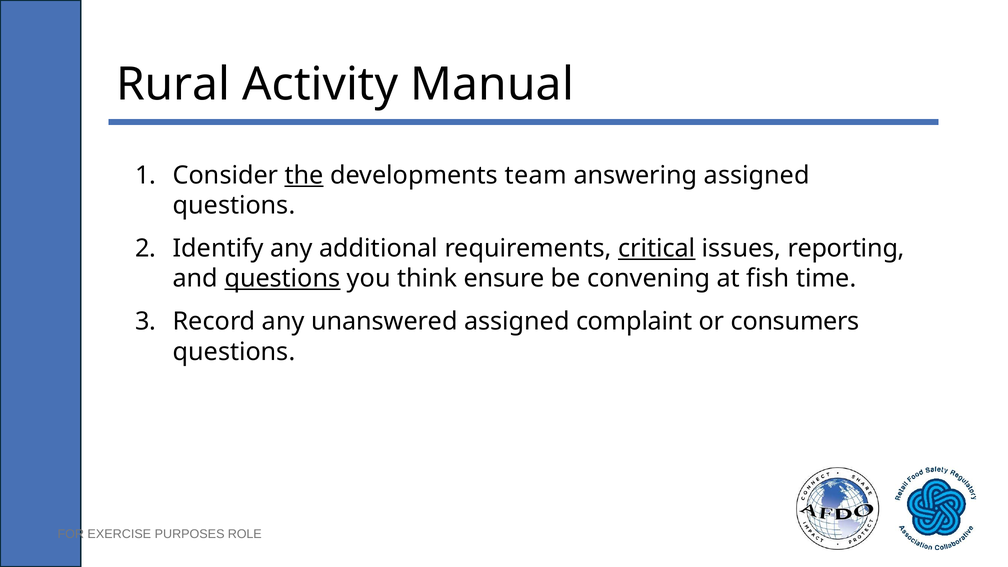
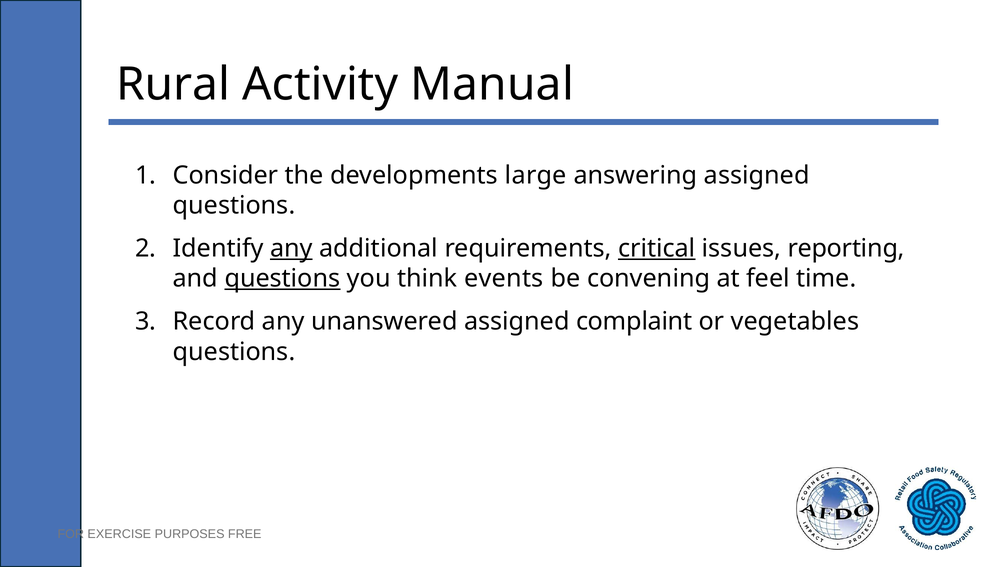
the underline: present -> none (304, 175)
team: team -> large (536, 175)
any underline: none -> present (291, 248)
ensure: ensure -> events (504, 279)
fish: fish -> feel (768, 279)
consumers: consumers -> vegetables (795, 321)
ROLE: ROLE -> FREE (245, 534)
